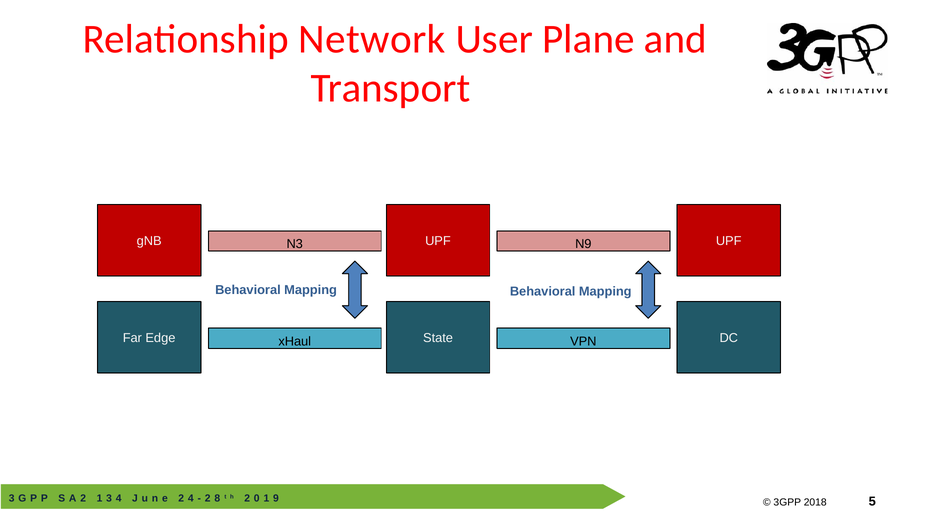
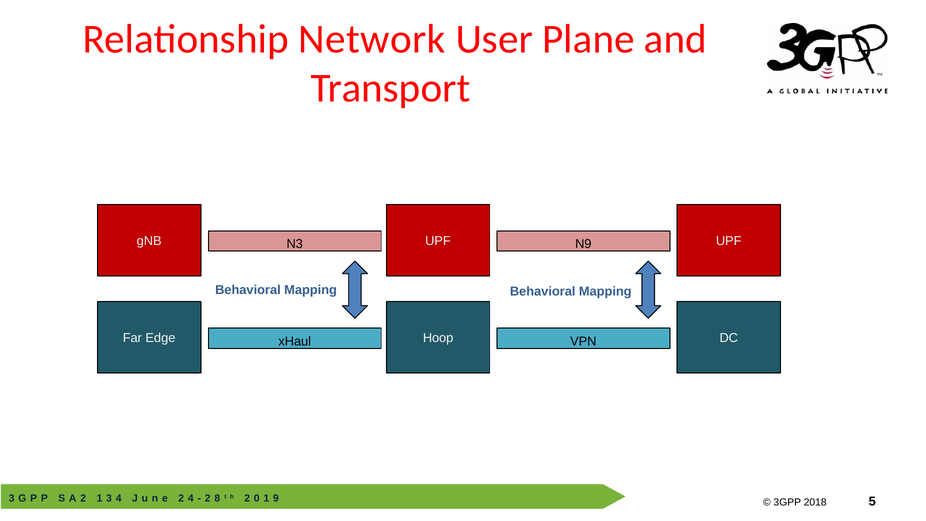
State: State -> Hoop (438, 338)
